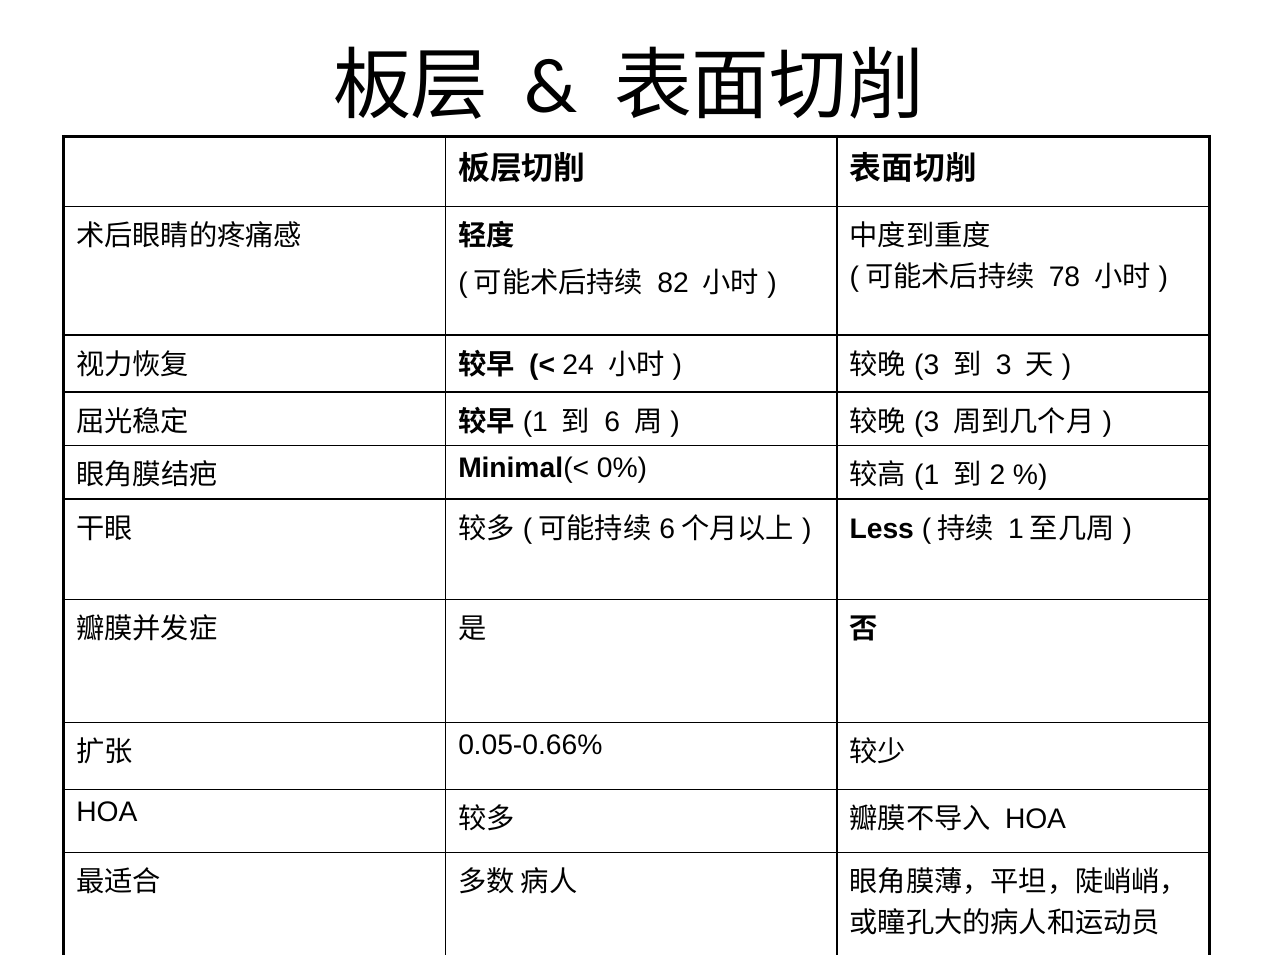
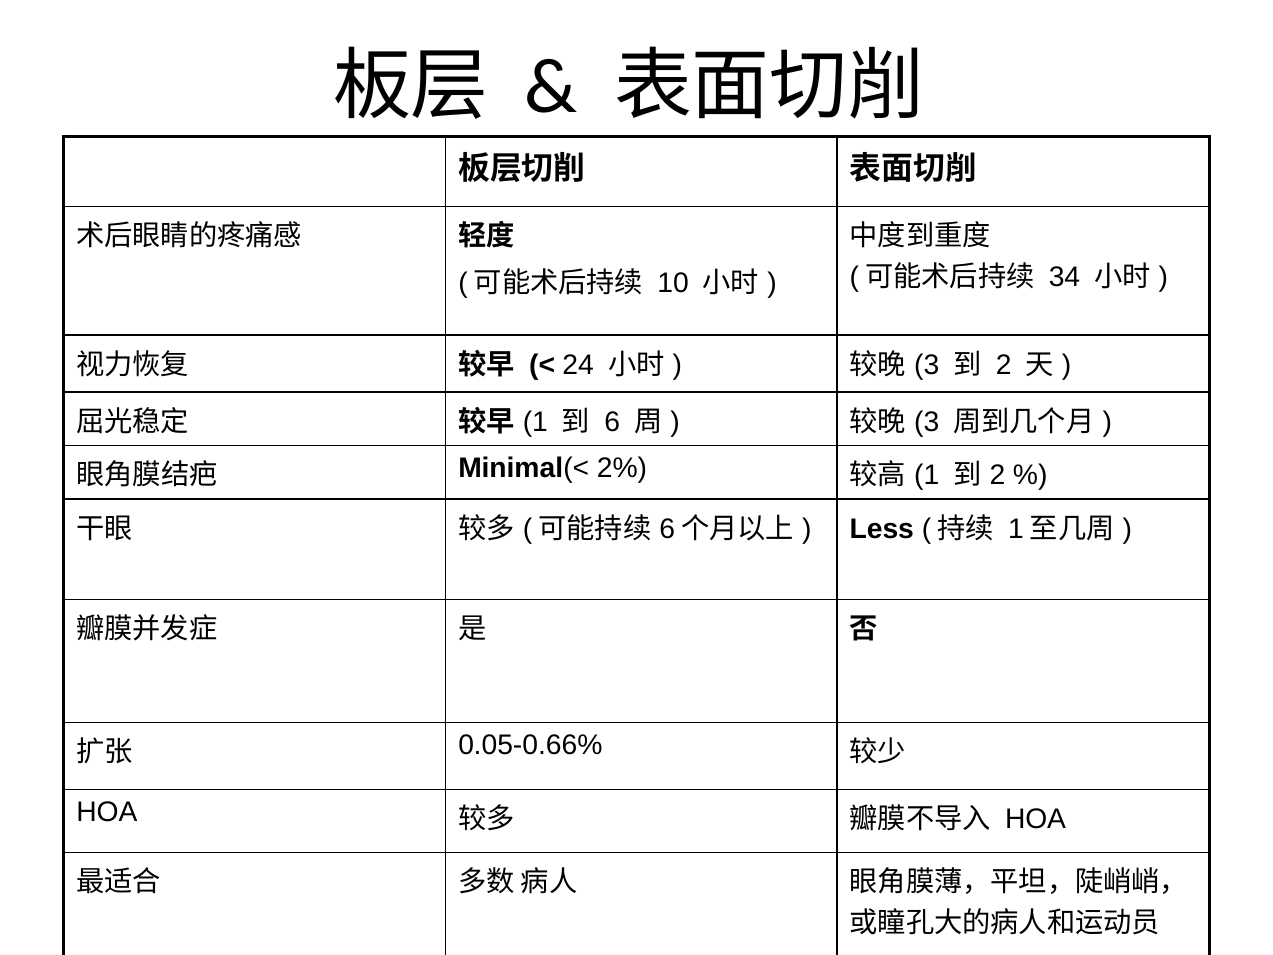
78: 78 -> 34 (1064, 277)
82: 82 -> 10 (673, 283)
3: 3 -> 2 (1004, 365)
0%: 0% -> 2% (622, 468)
